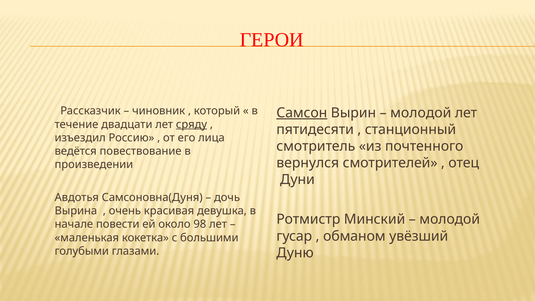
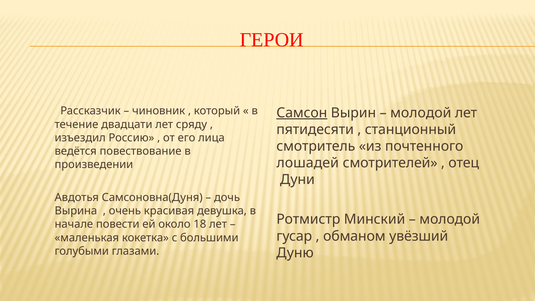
сряду underline: present -> none (192, 124)
вернулся: вернулся -> лошадей (308, 163)
98: 98 -> 18 (200, 224)
